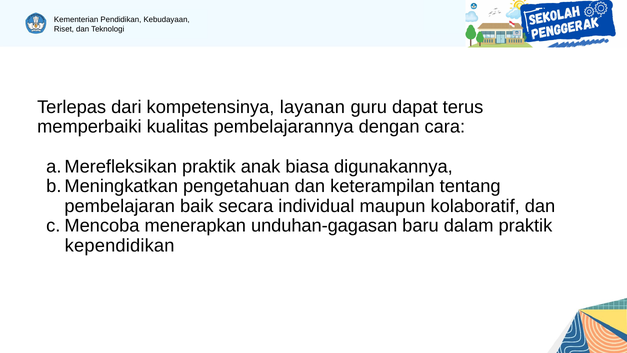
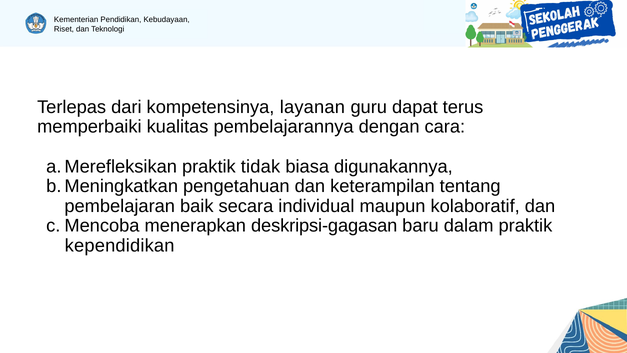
anak: anak -> tidak (260, 166)
unduhan-gagasan: unduhan-gagasan -> deskripsi-gagasan (324, 226)
